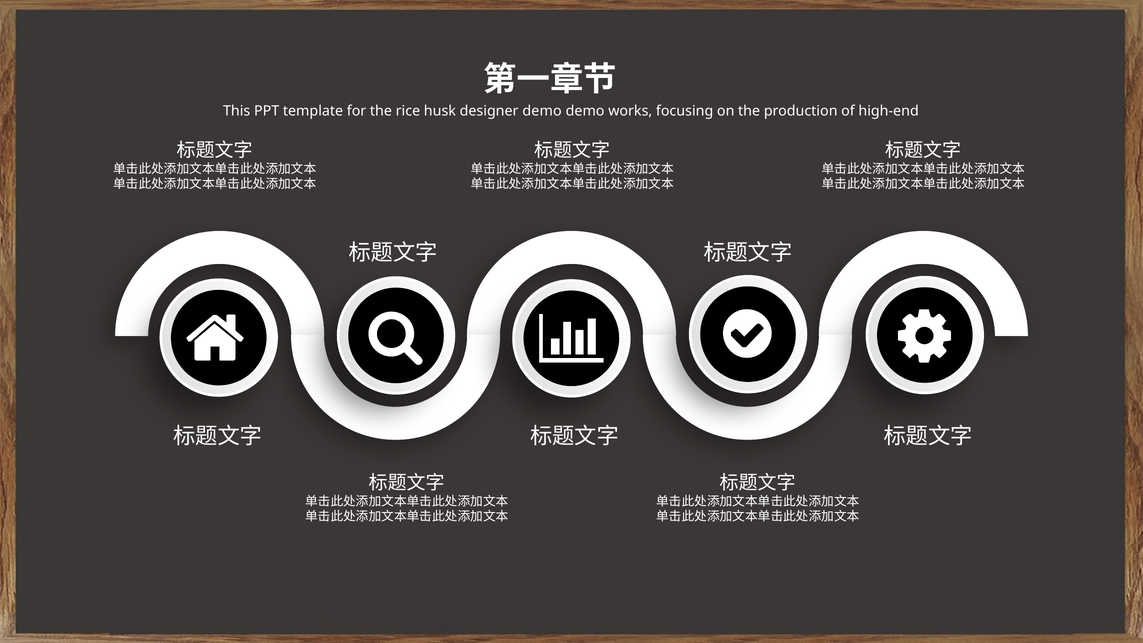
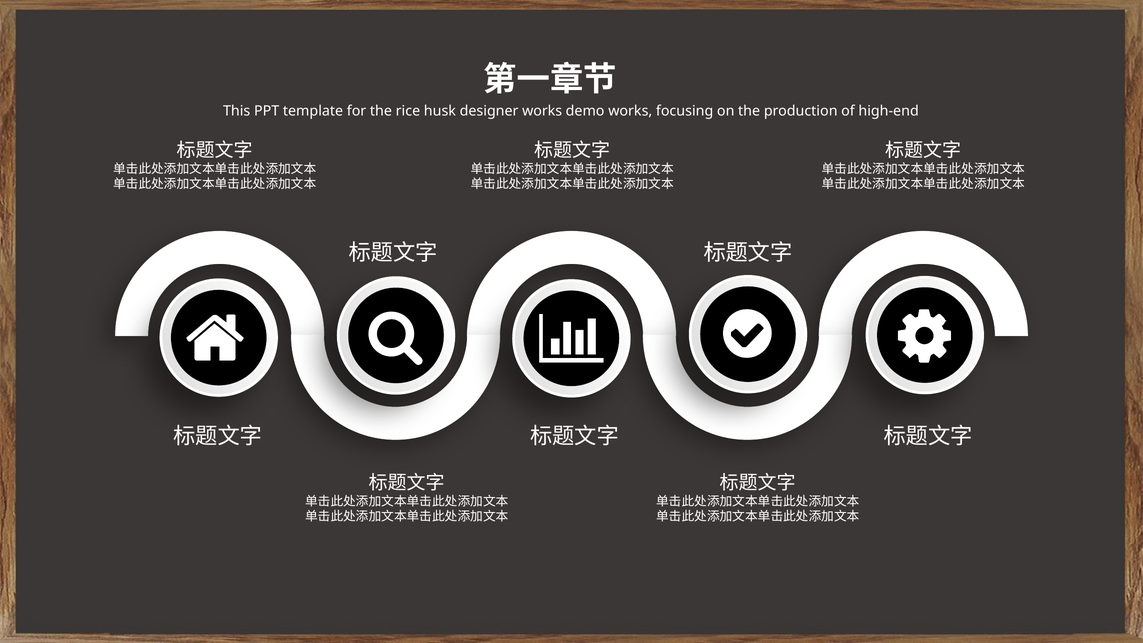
designer demo: demo -> works (542, 111)
